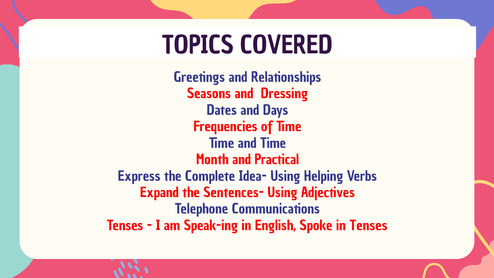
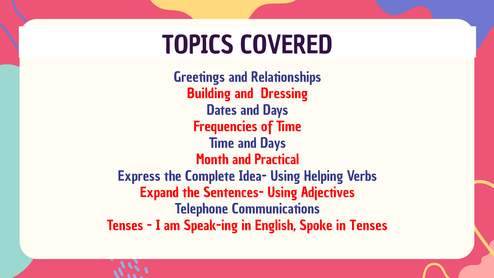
Seasons: Seasons -> Building (209, 94)
Time and Time: Time -> Days (273, 143)
